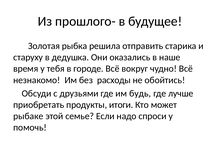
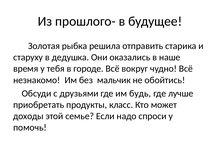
расходы: расходы -> мальчик (114, 80)
итоги: итоги -> класс (121, 105)
рыбаке: рыбаке -> доходы (28, 116)
